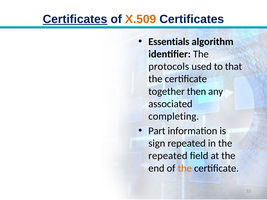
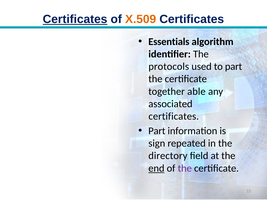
to that: that -> part (234, 67)
then: then -> able (196, 92)
completing: completing -> certificates (174, 116)
repeated: repeated -> directory (168, 156)
end underline: none -> present (156, 168)
the colour: orange -> purple (185, 168)
